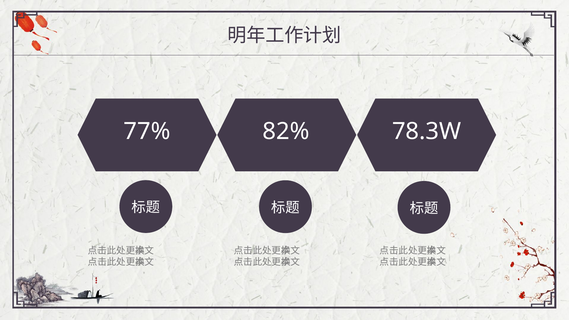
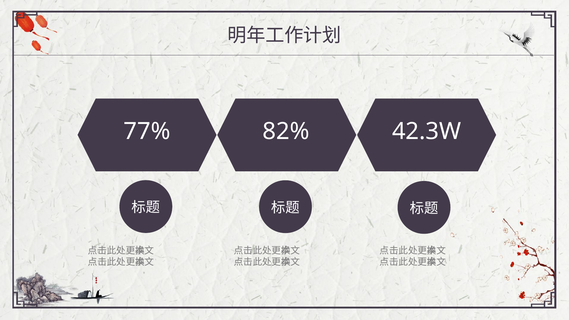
78.3W: 78.3W -> 42.3W (427, 131)
